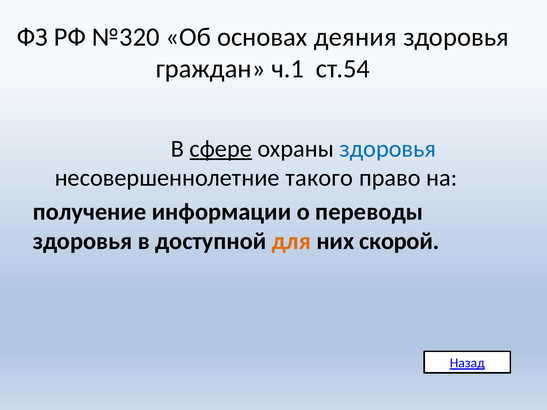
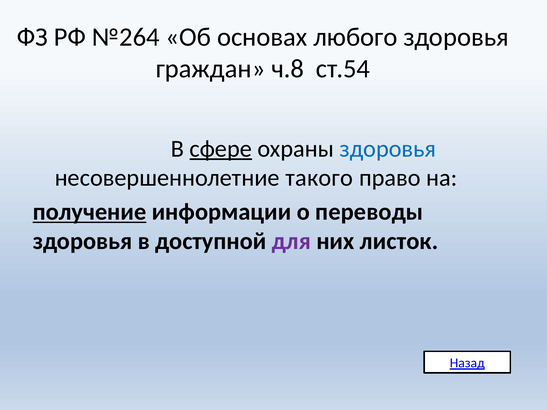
№320: №320 -> №264 (126, 37)
деяния: деяния -> любого (355, 37)
ч.1: ч.1 -> ч.8 (288, 69)
получение underline: none -> present (90, 212)
для colour: orange -> purple (291, 241)
скорой: скорой -> листок (399, 241)
